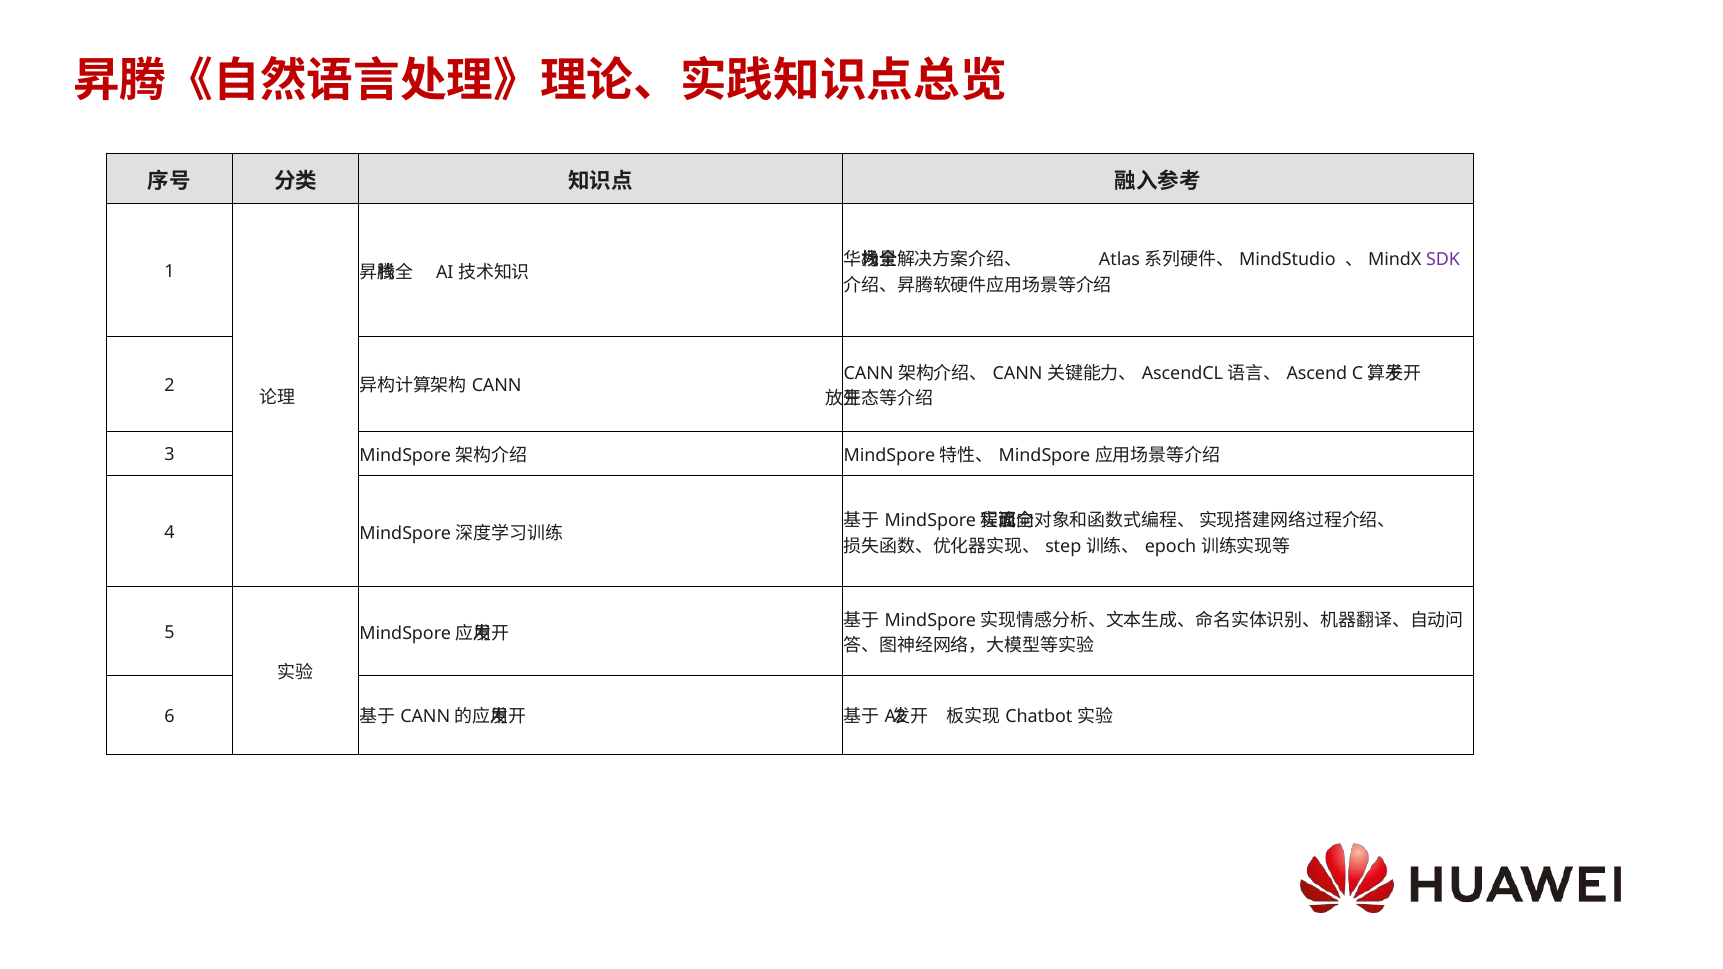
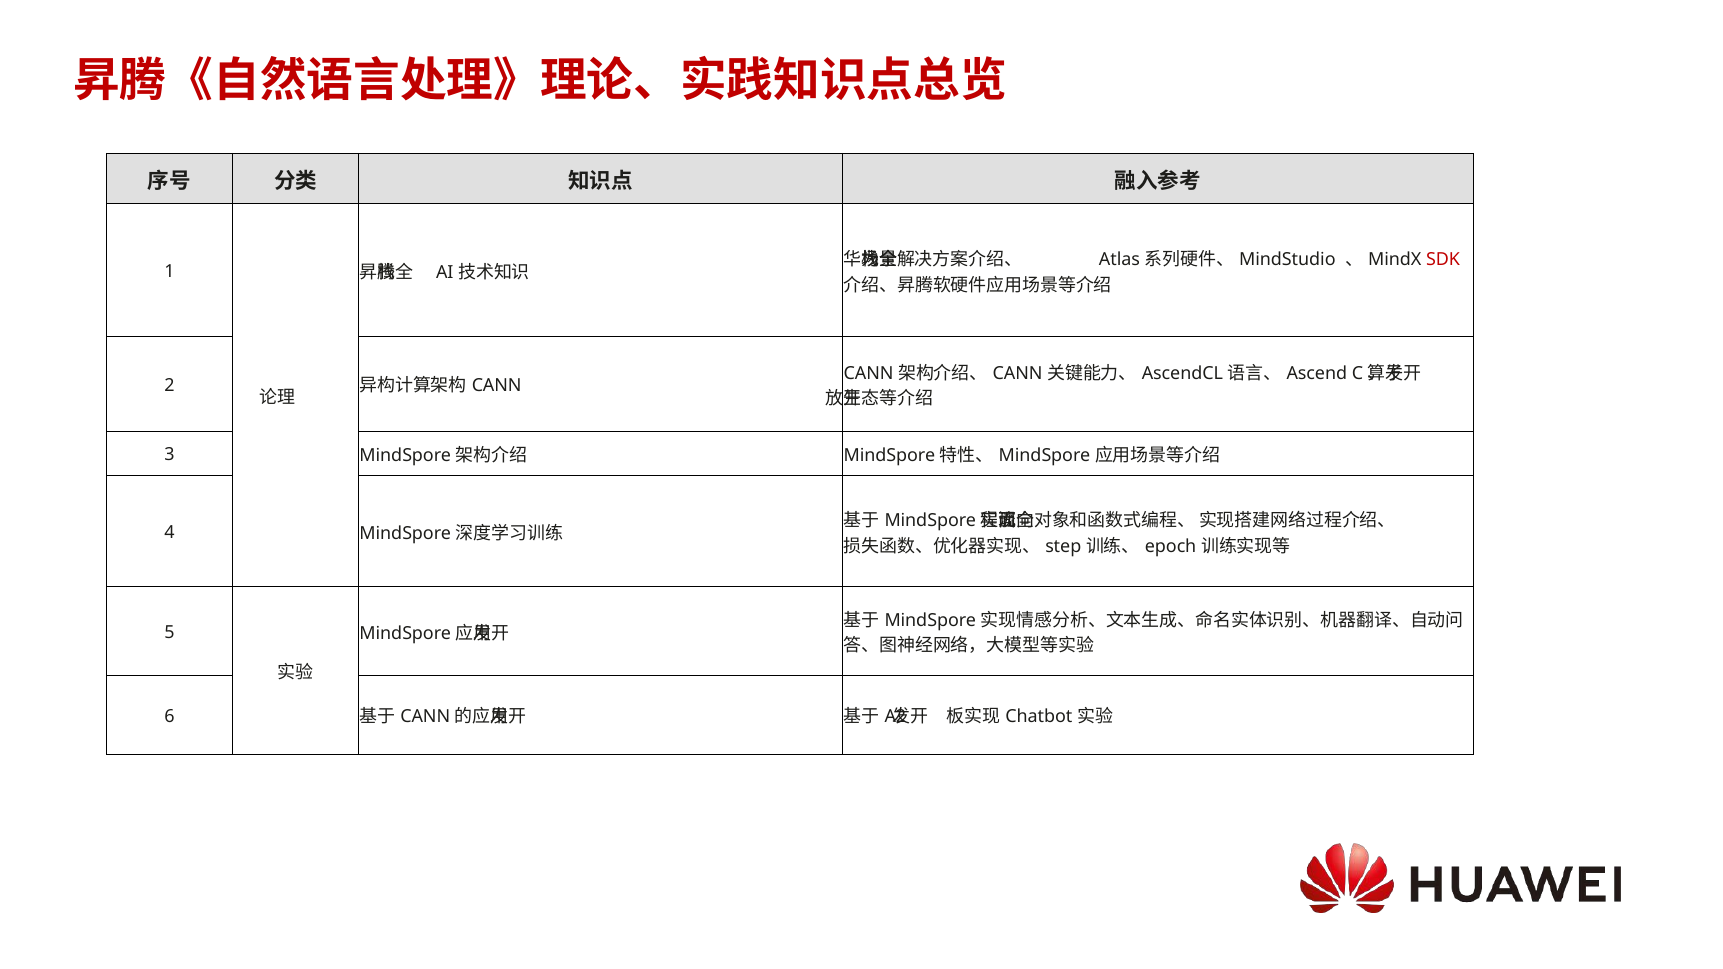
SDK colour: purple -> red (1443, 259)
